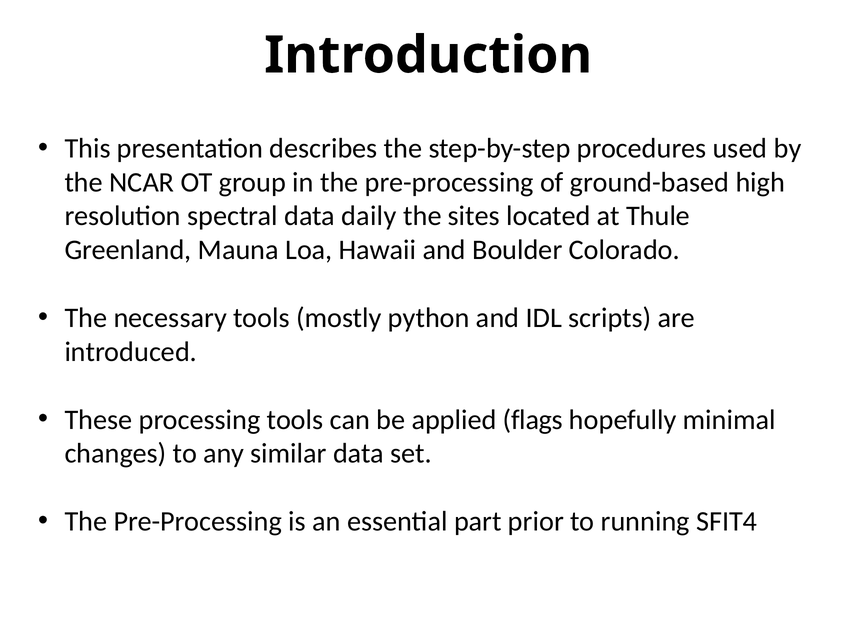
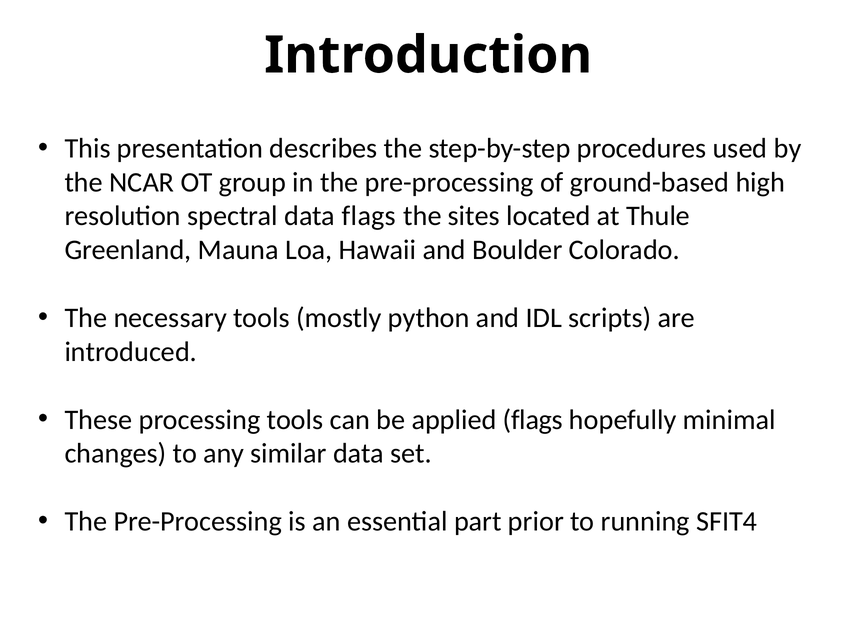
data daily: daily -> flags (369, 216)
